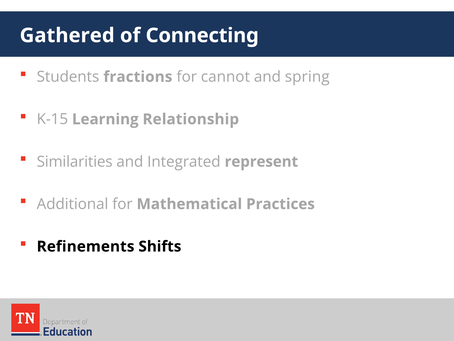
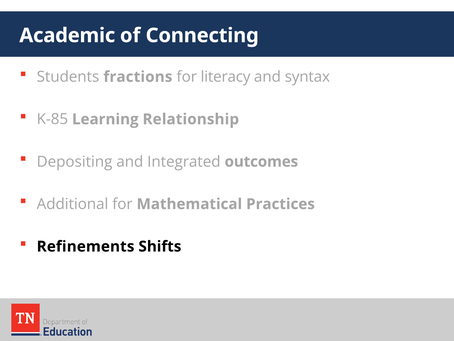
Gathered: Gathered -> Academic (67, 35)
cannot: cannot -> literacy (226, 77)
spring: spring -> syntax (307, 77)
K-15: K-15 -> K-85 (52, 119)
Similarities: Similarities -> Depositing (75, 161)
represent: represent -> outcomes (261, 161)
